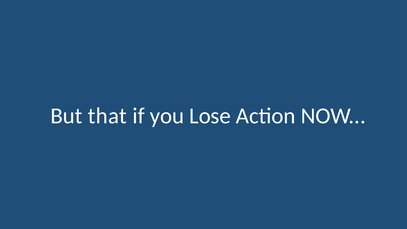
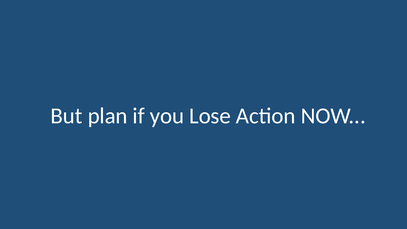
that: that -> plan (108, 116)
